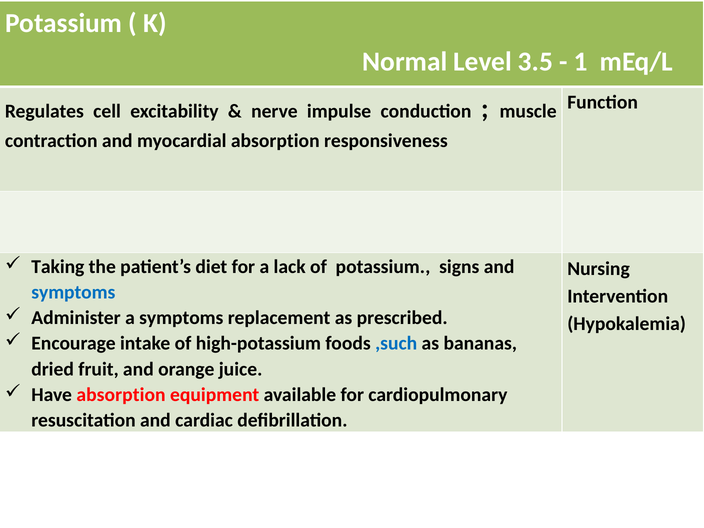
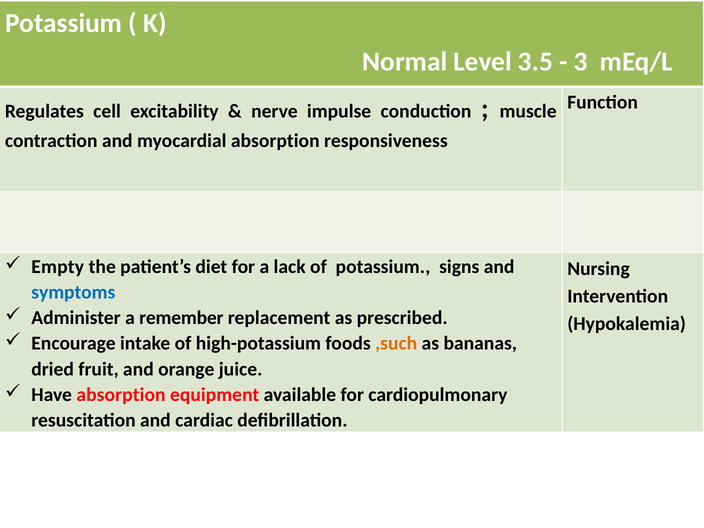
1: 1 -> 3 (581, 62)
Taking: Taking -> Empty (58, 267)
a symptoms: symptoms -> remember (181, 318)
,such colour: blue -> orange (396, 343)
